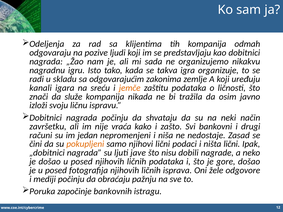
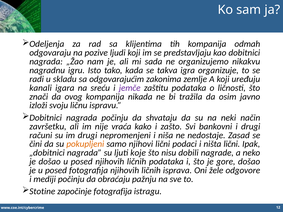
jemče colour: orange -> purple (130, 88)
služe: služe -> ovog (73, 97)
im jedan: jedan -> drugi (88, 135)
jave: jave -> koje (138, 153)
Poruka: Poruka -> Stotine (42, 192)
započinje bankovnih: bankovnih -> fotografija (113, 192)
